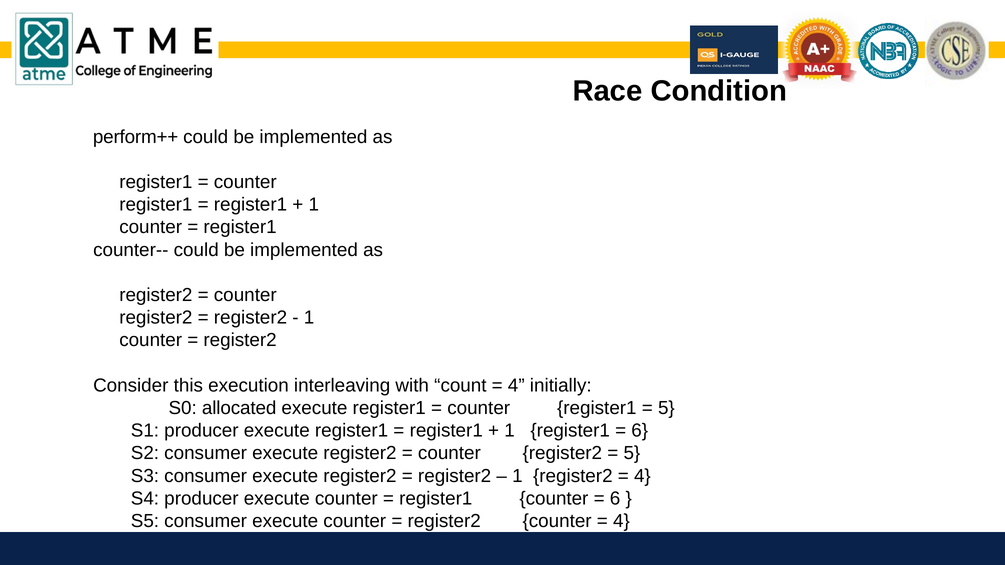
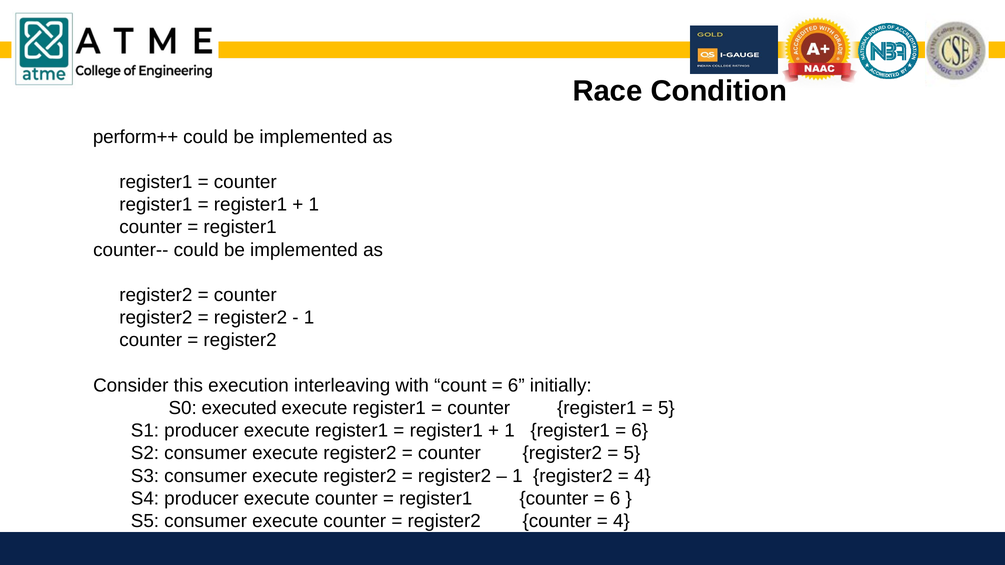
4: 4 -> 6 (516, 386)
allocated: allocated -> executed (239, 408)
